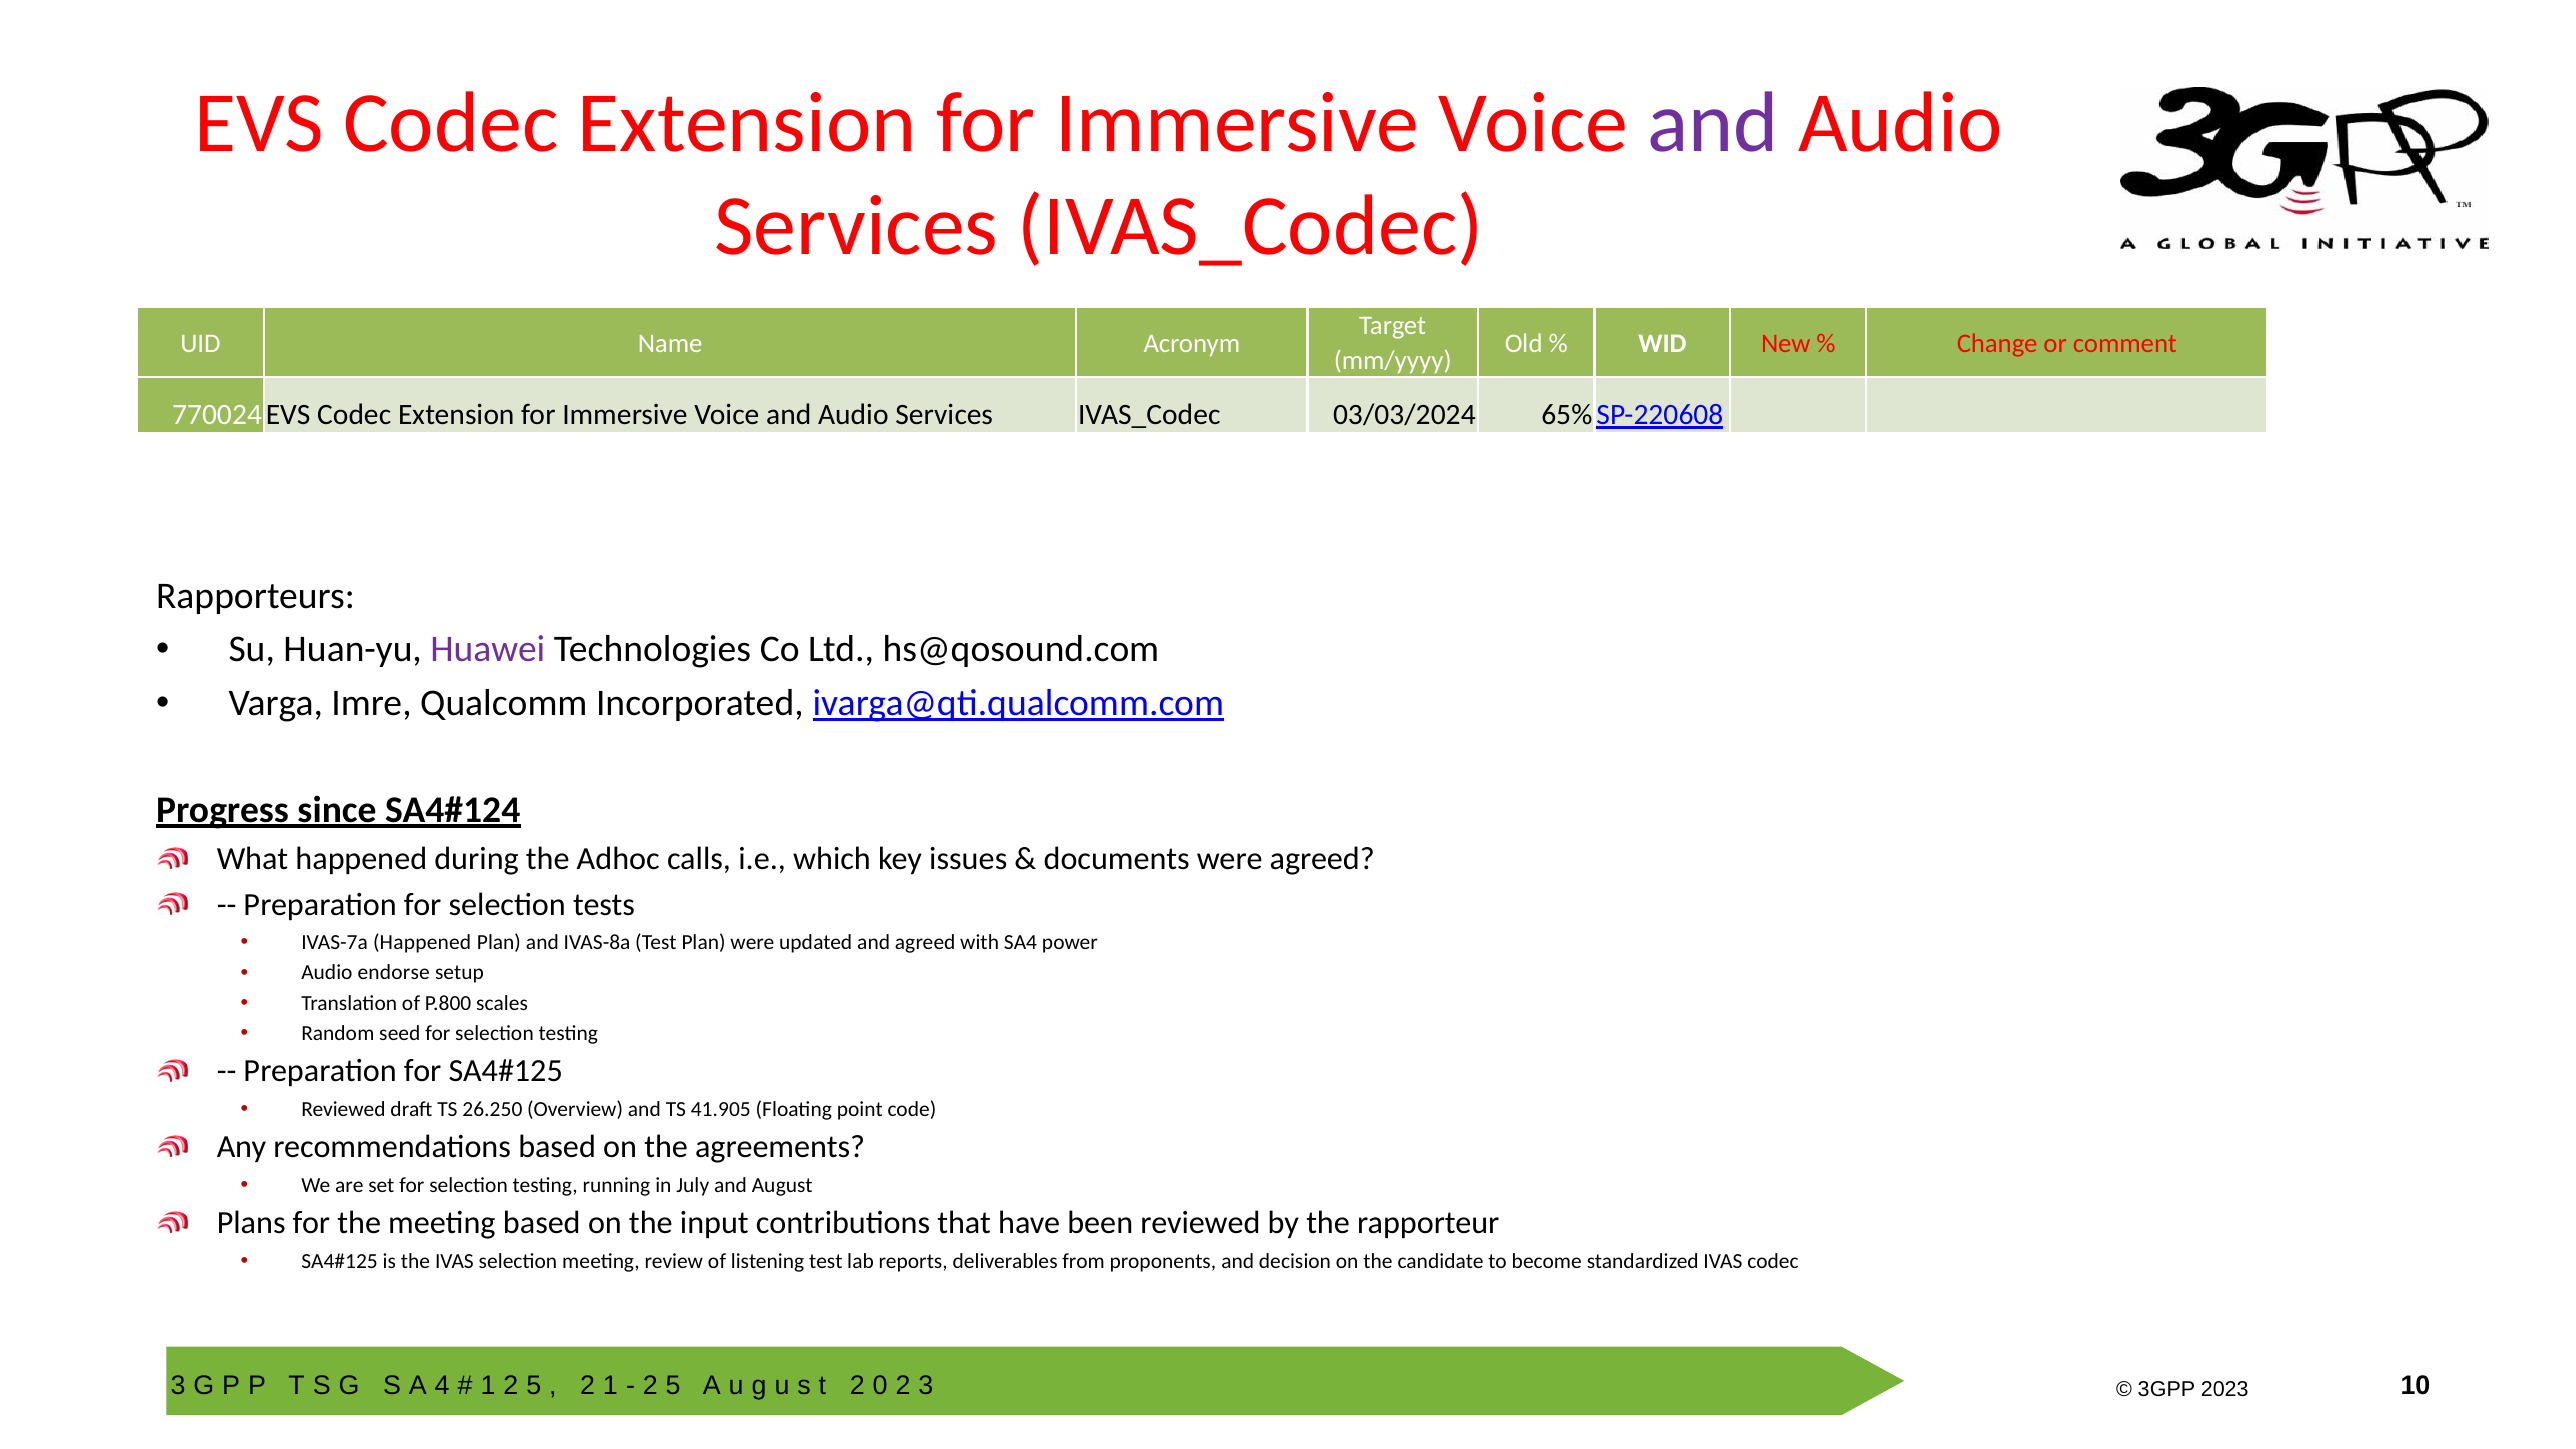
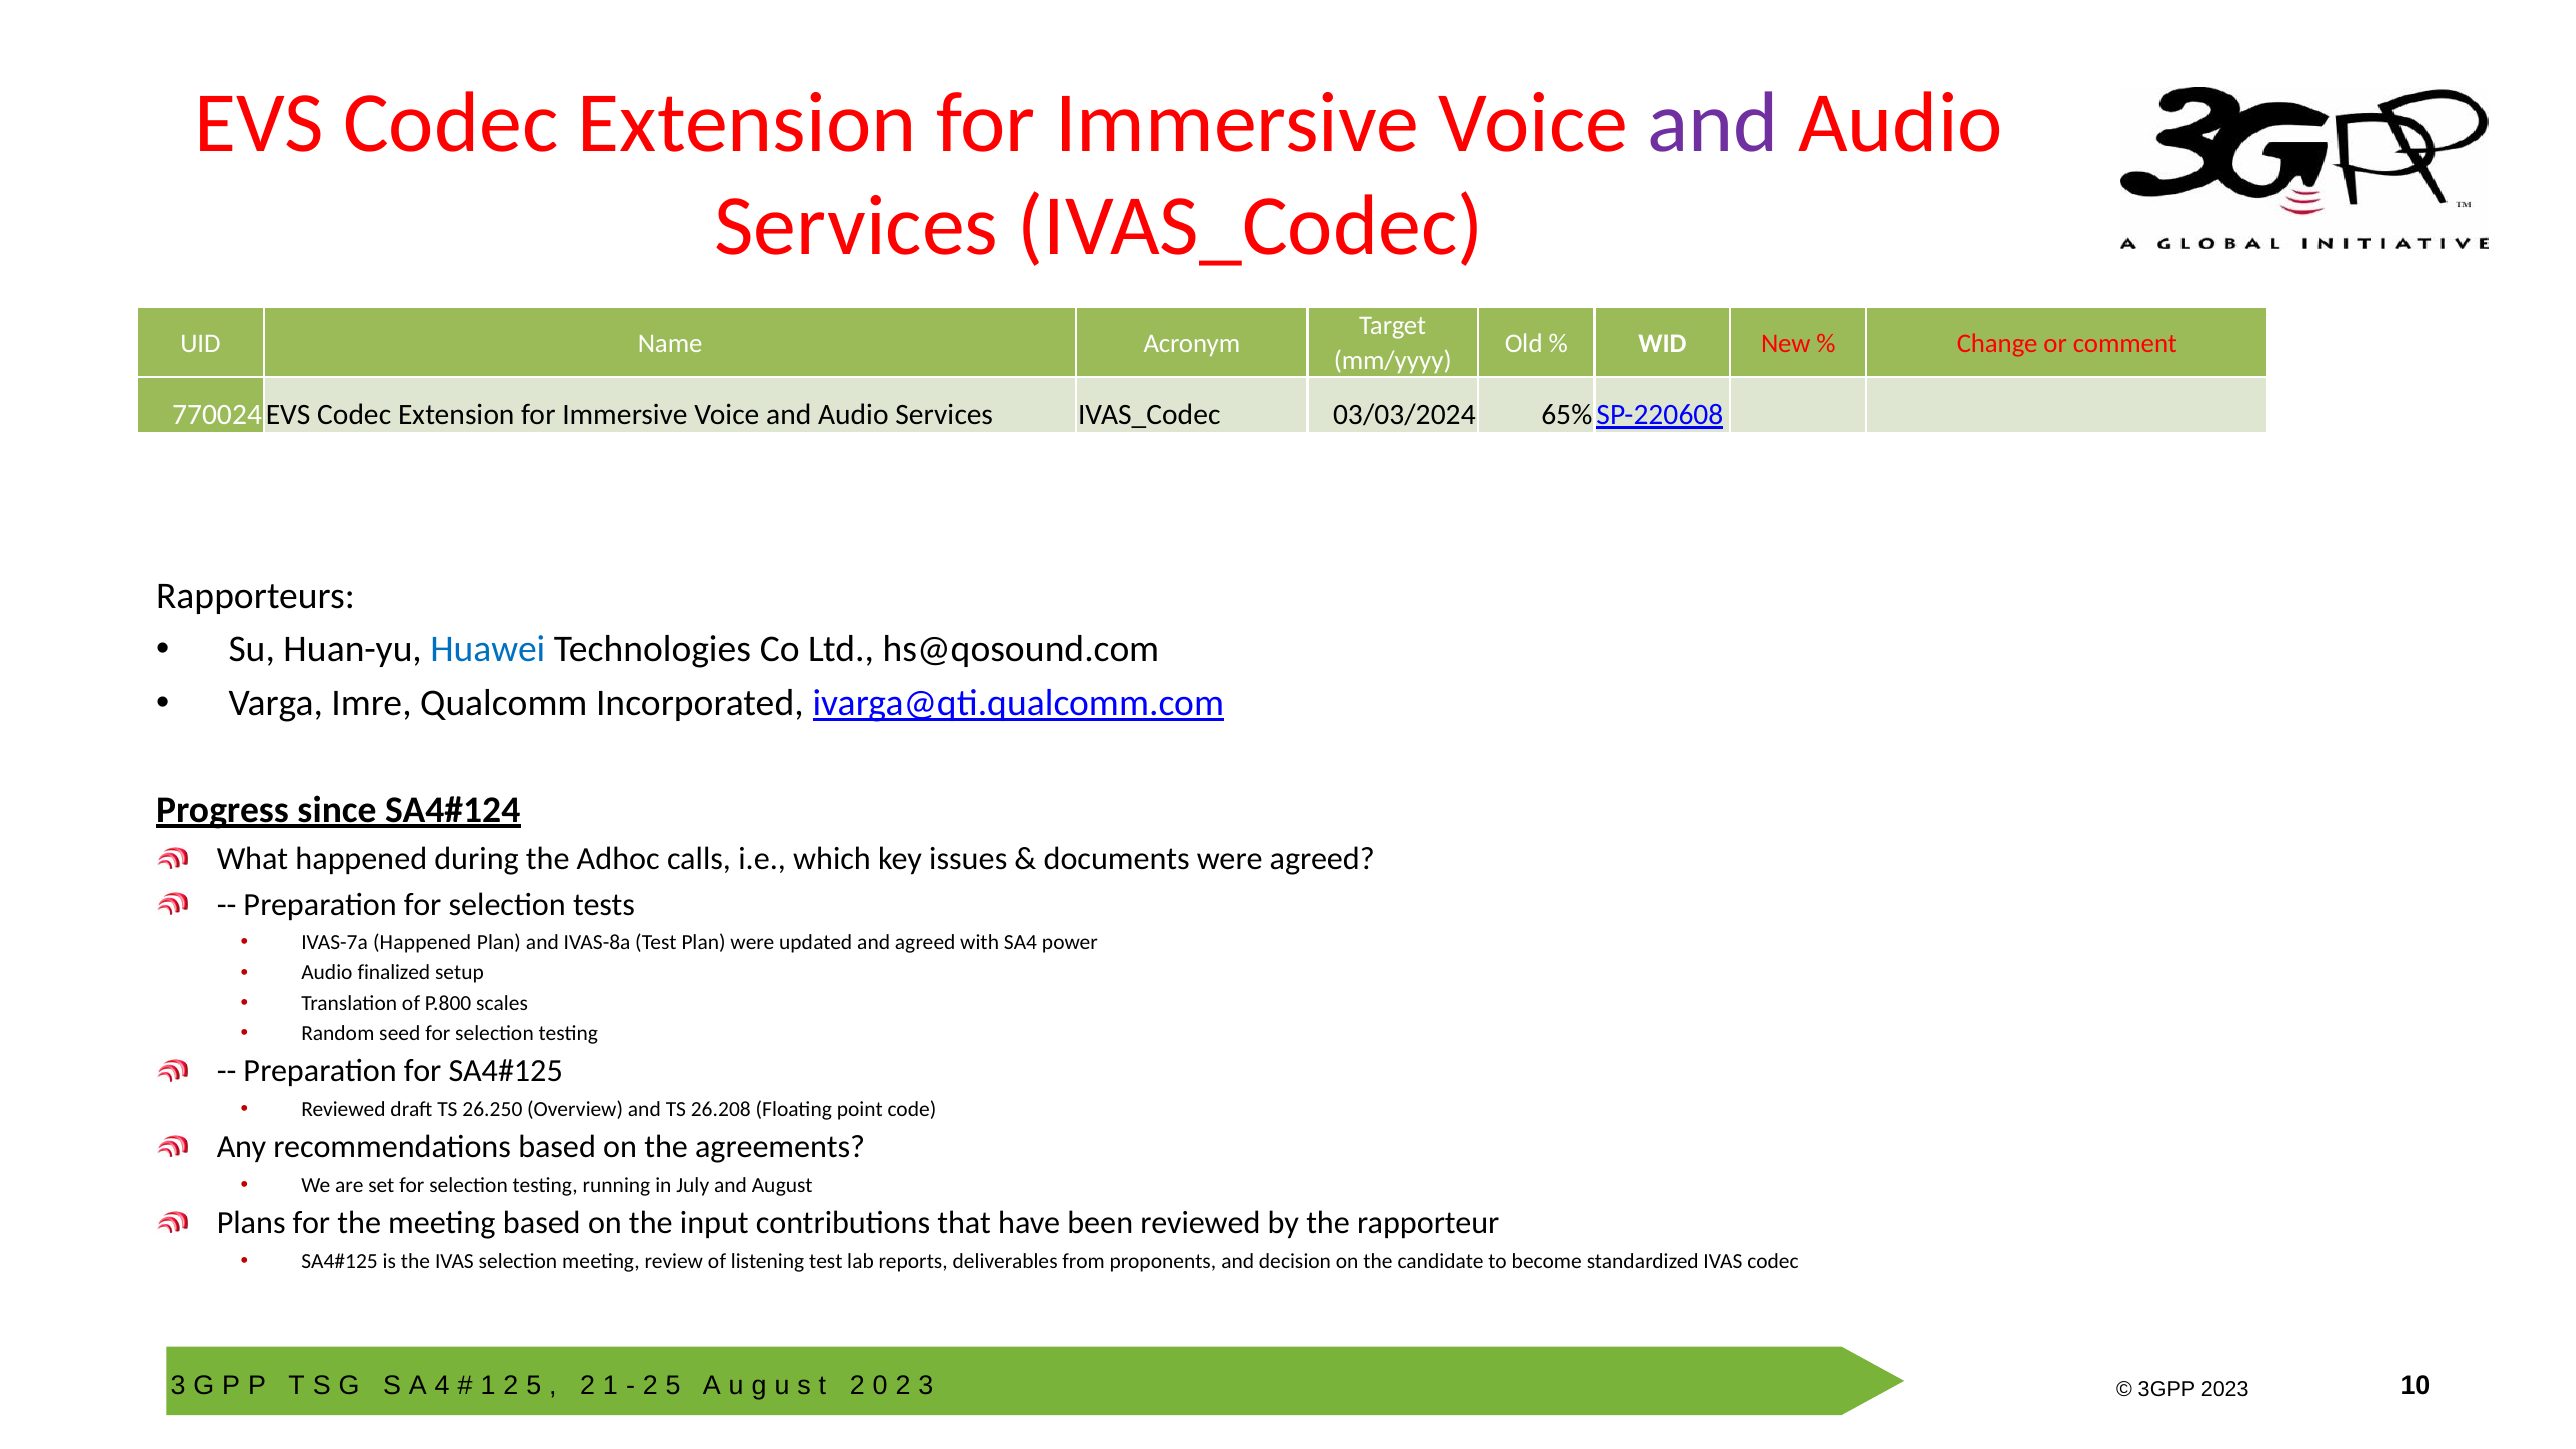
Huawei colour: purple -> blue (488, 649)
endorse: endorse -> finalized (394, 973)
41.905: 41.905 -> 26.208 (721, 1109)
